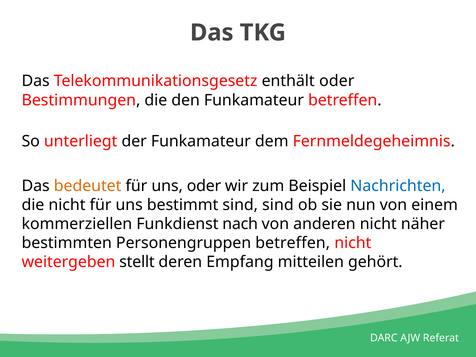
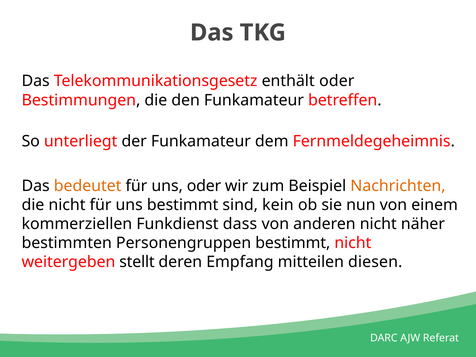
Nachrichten colour: blue -> orange (398, 186)
sind sind: sind -> kein (278, 205)
nach: nach -> dass (240, 224)
Personengruppen betreffen: betreffen -> bestimmt (293, 243)
gehört: gehört -> diesen (375, 262)
